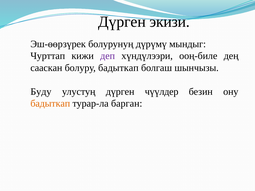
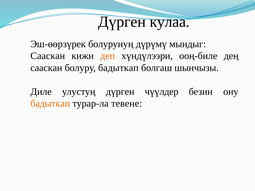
экизи: экизи -> кулаа (170, 22)
Чурттап: Чурттап -> Сааскан (48, 56)
деп colour: purple -> orange (108, 56)
Буду: Буду -> Диле (41, 92)
барган: барган -> тевене (127, 104)
